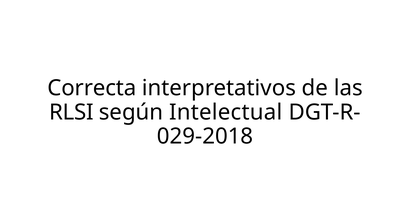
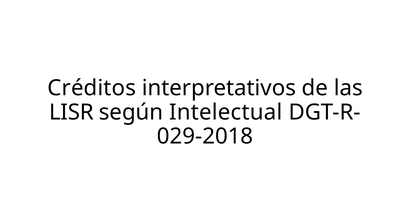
Correcta: Correcta -> Créditos (92, 88)
RLSI: RLSI -> LISR (71, 112)
